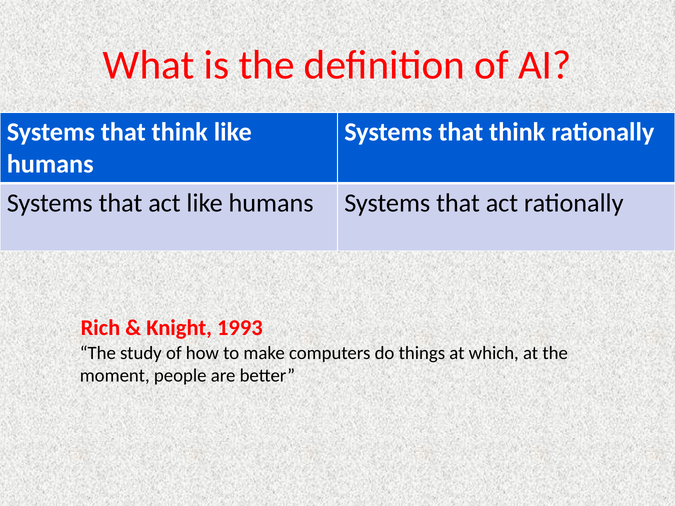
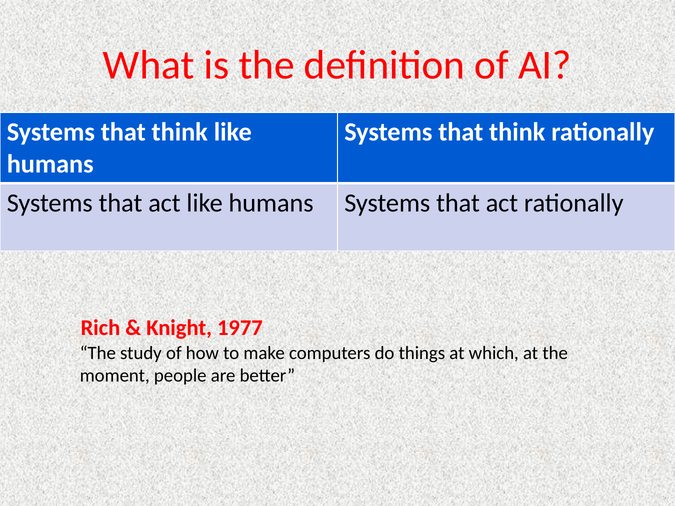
1993: 1993 -> 1977 (240, 328)
